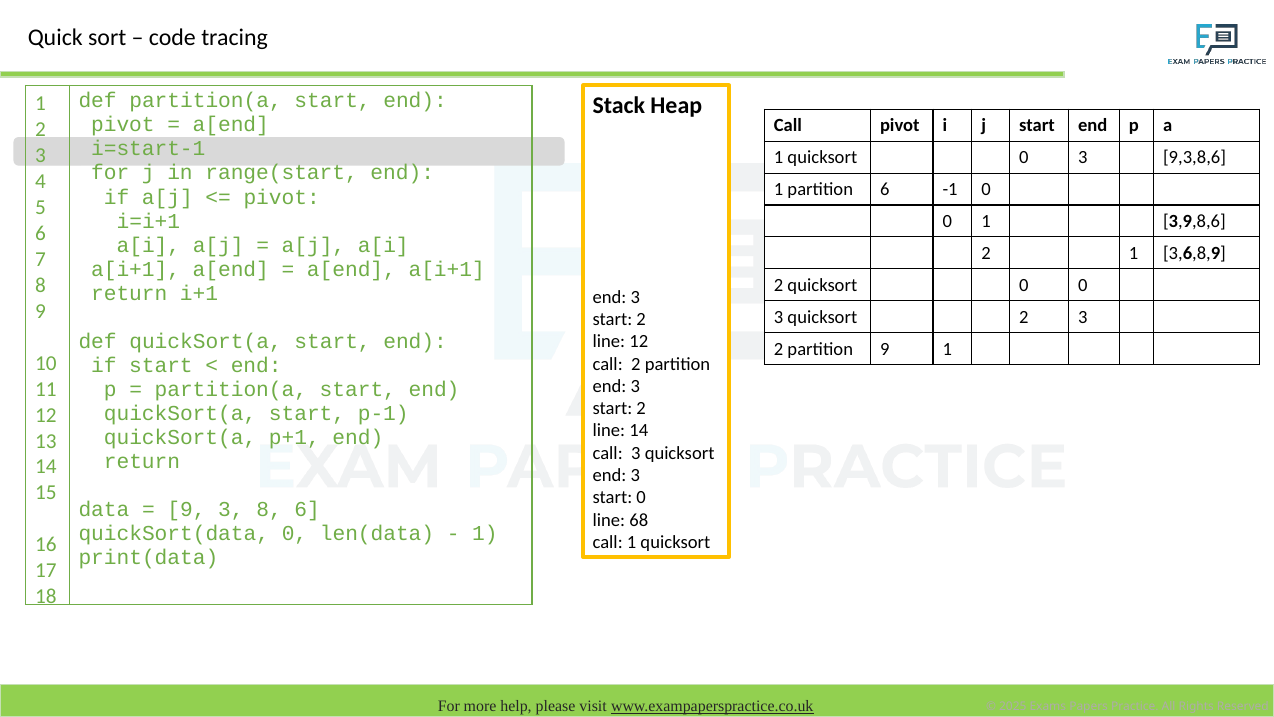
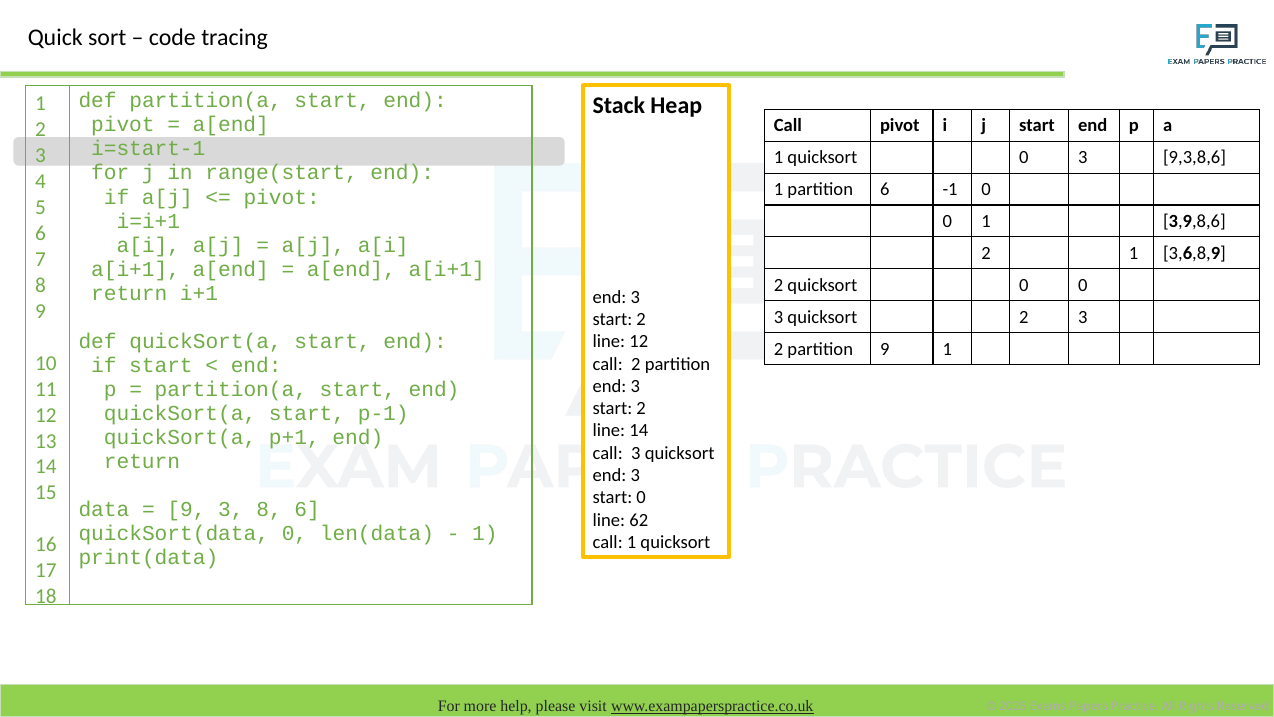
68: 68 -> 62 (639, 520)
